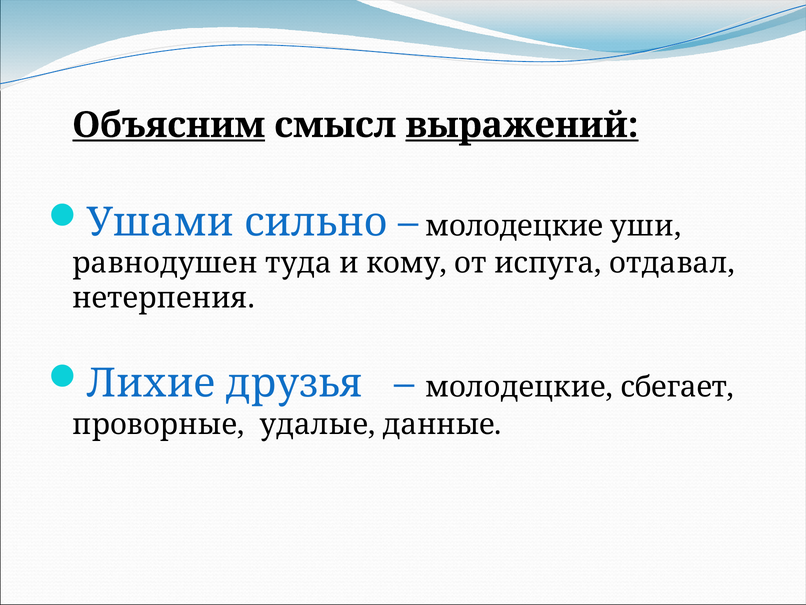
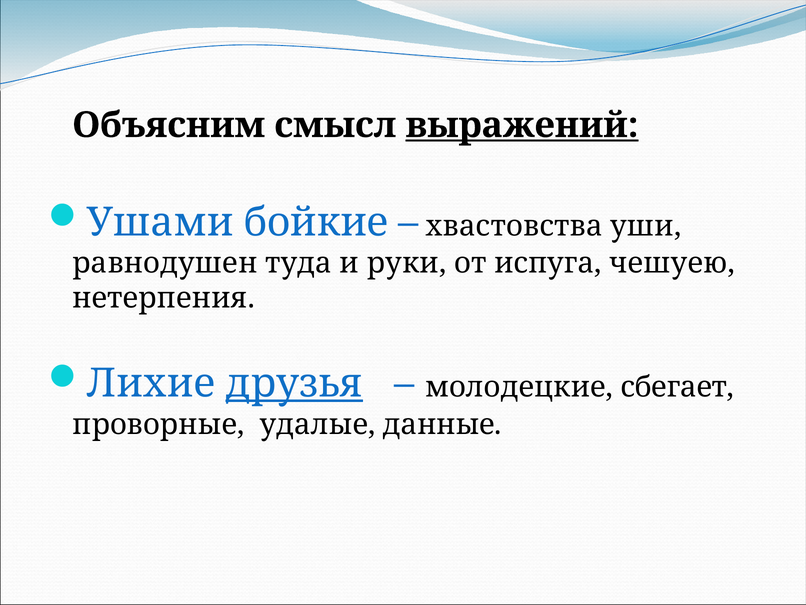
Объясним underline: present -> none (169, 125)
сильно: сильно -> бойкие (316, 222)
молодецкие: молодецкие -> хвастовства (514, 226)
кому: кому -> руки (407, 263)
отдавал: отдавал -> чешуею (672, 263)
друзья underline: none -> present (294, 383)
